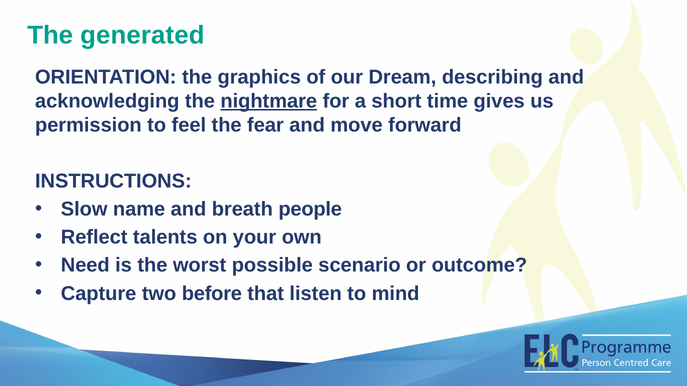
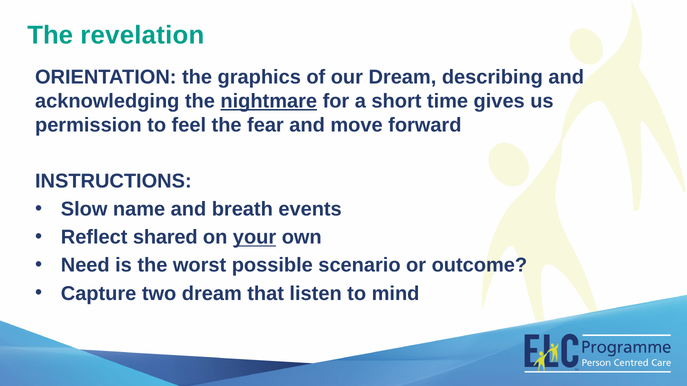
generated: generated -> revelation (142, 35)
people: people -> events (310, 210)
talents: talents -> shared (165, 238)
your underline: none -> present (255, 238)
two before: before -> dream (212, 294)
